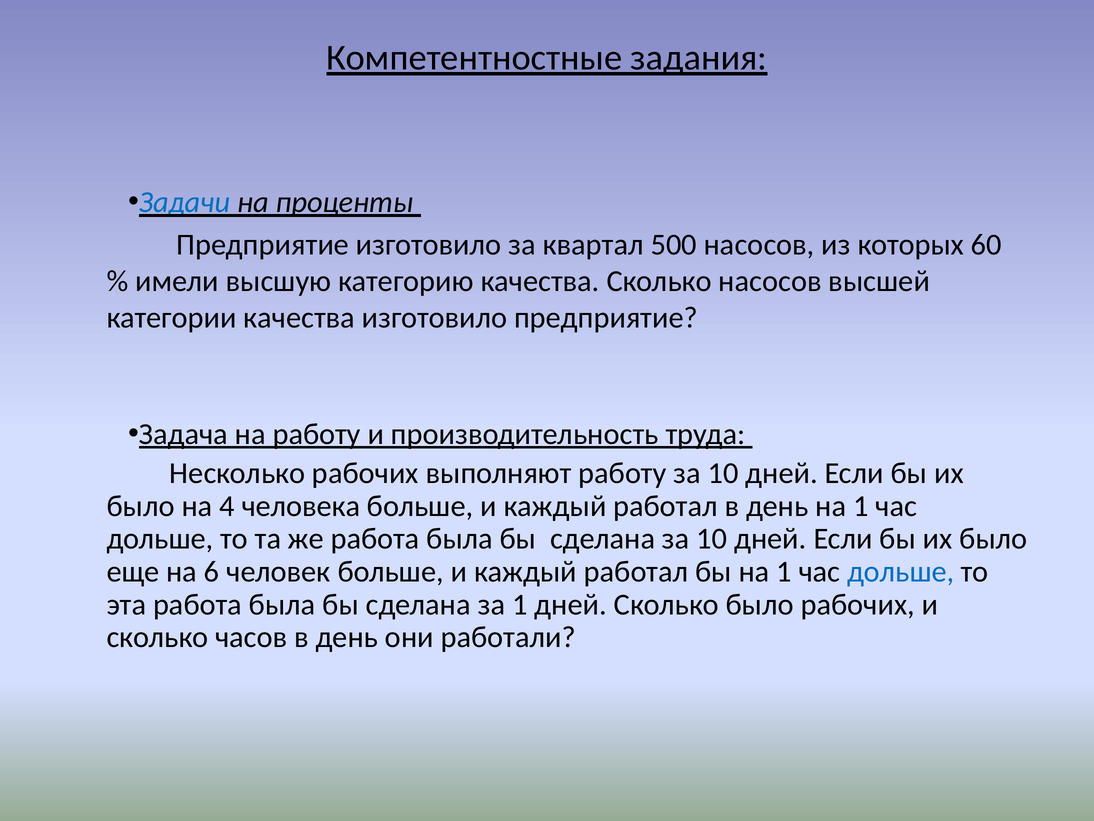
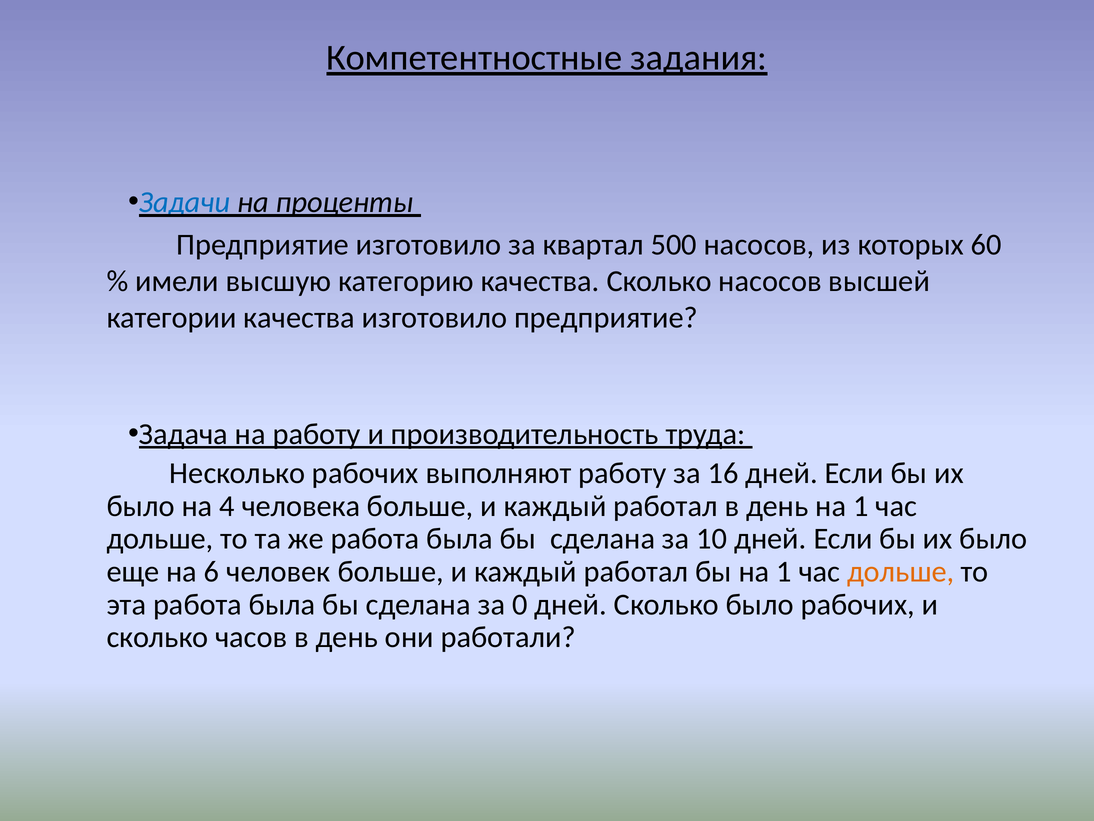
работу за 10: 10 -> 16 (723, 473)
дольше colour: blue -> orange (901, 571)
за 1: 1 -> 0 (520, 604)
